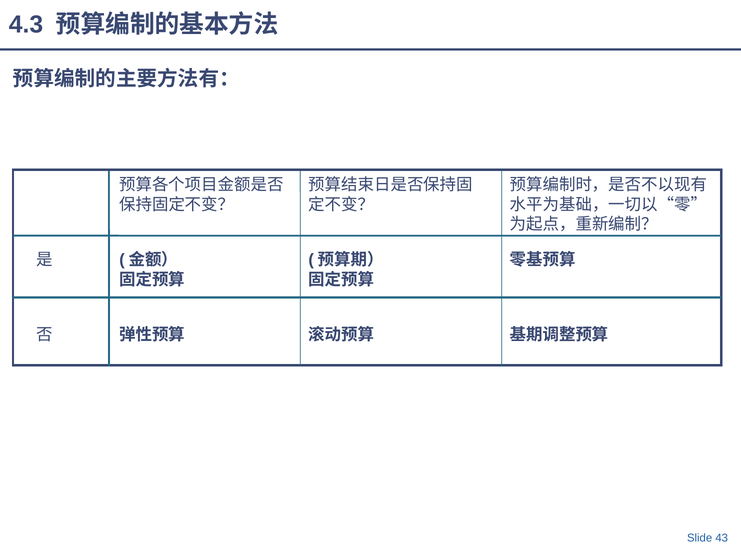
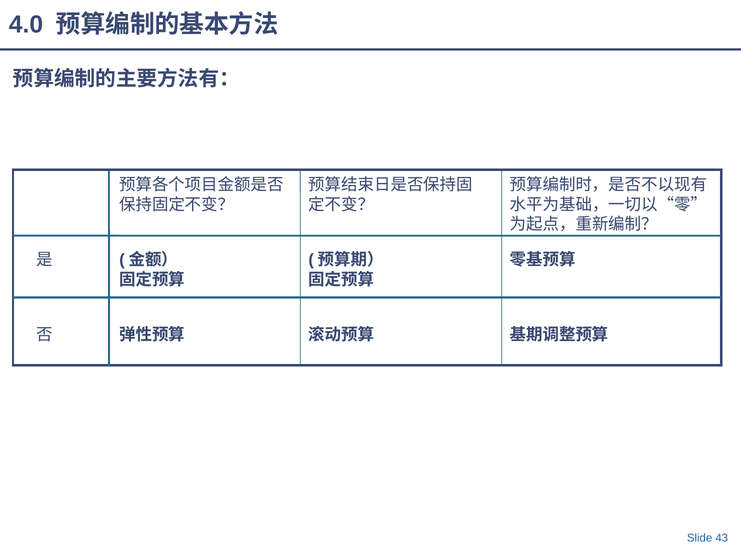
4.3: 4.3 -> 4.0 (26, 25)
